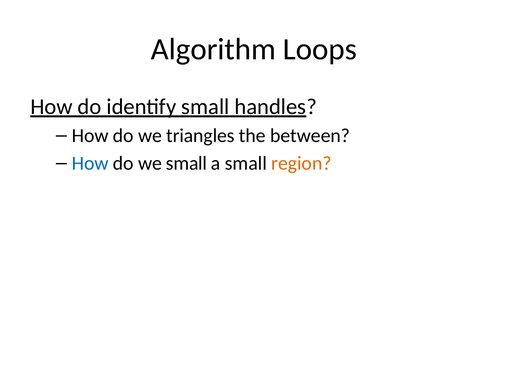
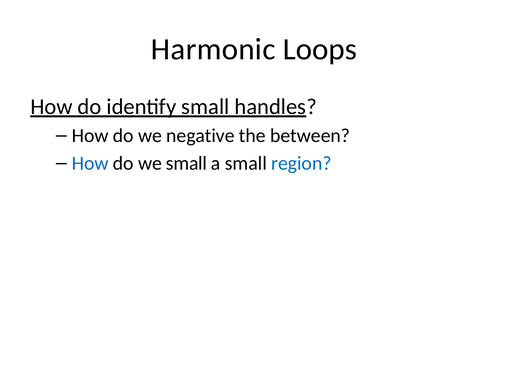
Algorithm: Algorithm -> Harmonic (213, 49)
triangles: triangles -> negative (200, 136)
region colour: orange -> blue (301, 163)
